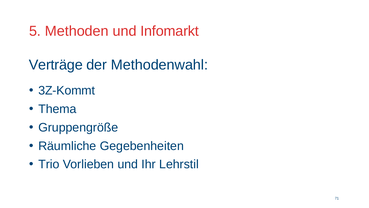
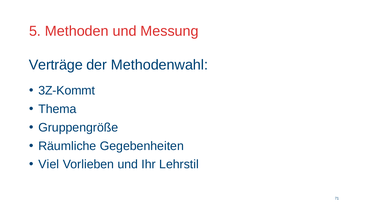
Infomarkt: Infomarkt -> Messung (170, 31)
Trio: Trio -> Viel (49, 164)
